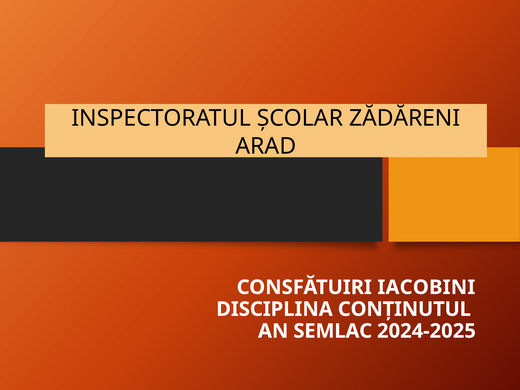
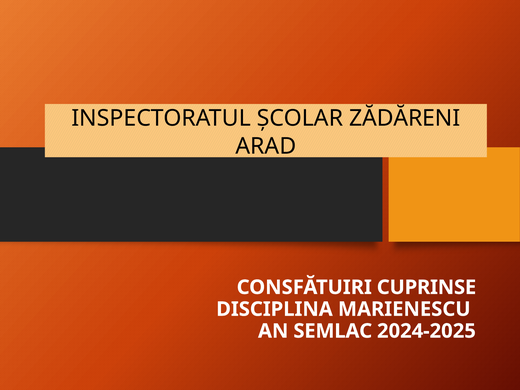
IACOBINI: IACOBINI -> CUPRINSE (427, 287)
CONȚINUTUL: CONȚINUTUL -> MARIENESCU (404, 309)
